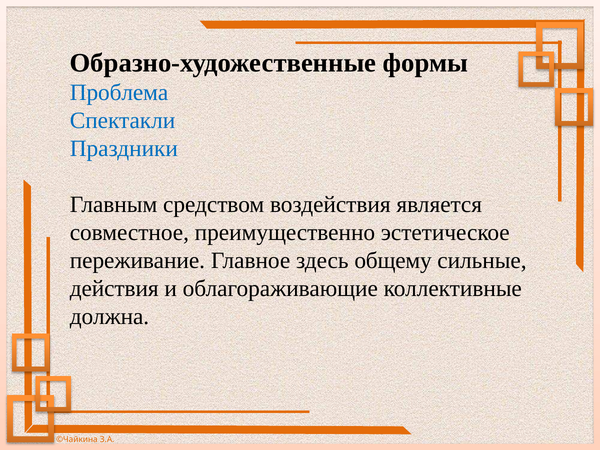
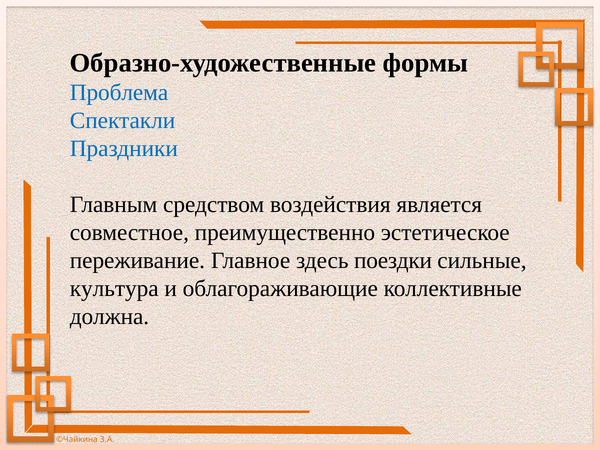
общему: общему -> поездки (393, 260)
действия: действия -> культура (114, 288)
